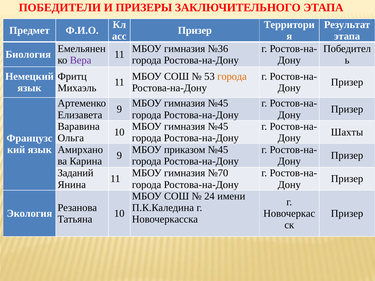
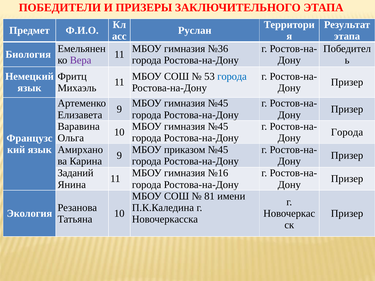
Призер: Призер -> Руслан (195, 30)
города colour: orange -> blue (232, 77)
Шахты: Шахты -> Города (347, 132)
№70: №70 -> №16 (218, 173)
24: 24 -> 81 (209, 196)
